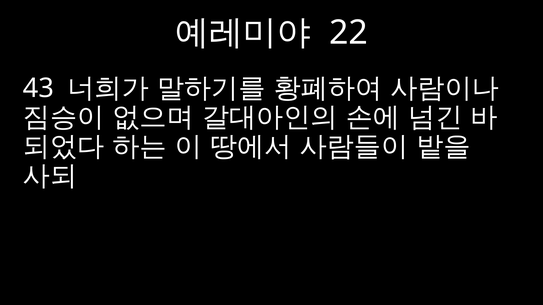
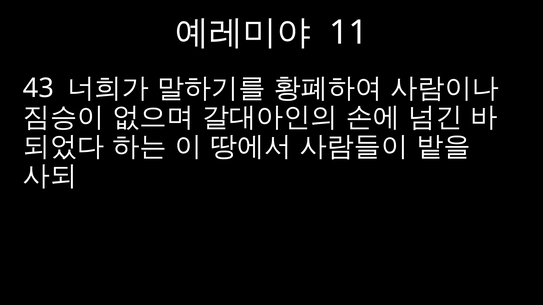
22: 22 -> 11 (348, 33)
